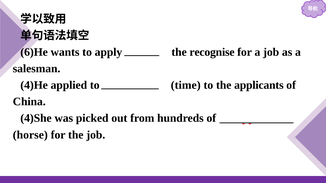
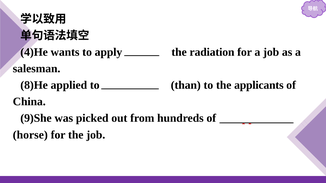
6)He: 6)He -> 4)He (34, 52)
recognise: recognise -> radiation (212, 52)
4)He: 4)He -> 8)He (34, 85)
time: time -> than (186, 85)
4)She: 4)She -> 9)She (36, 118)
